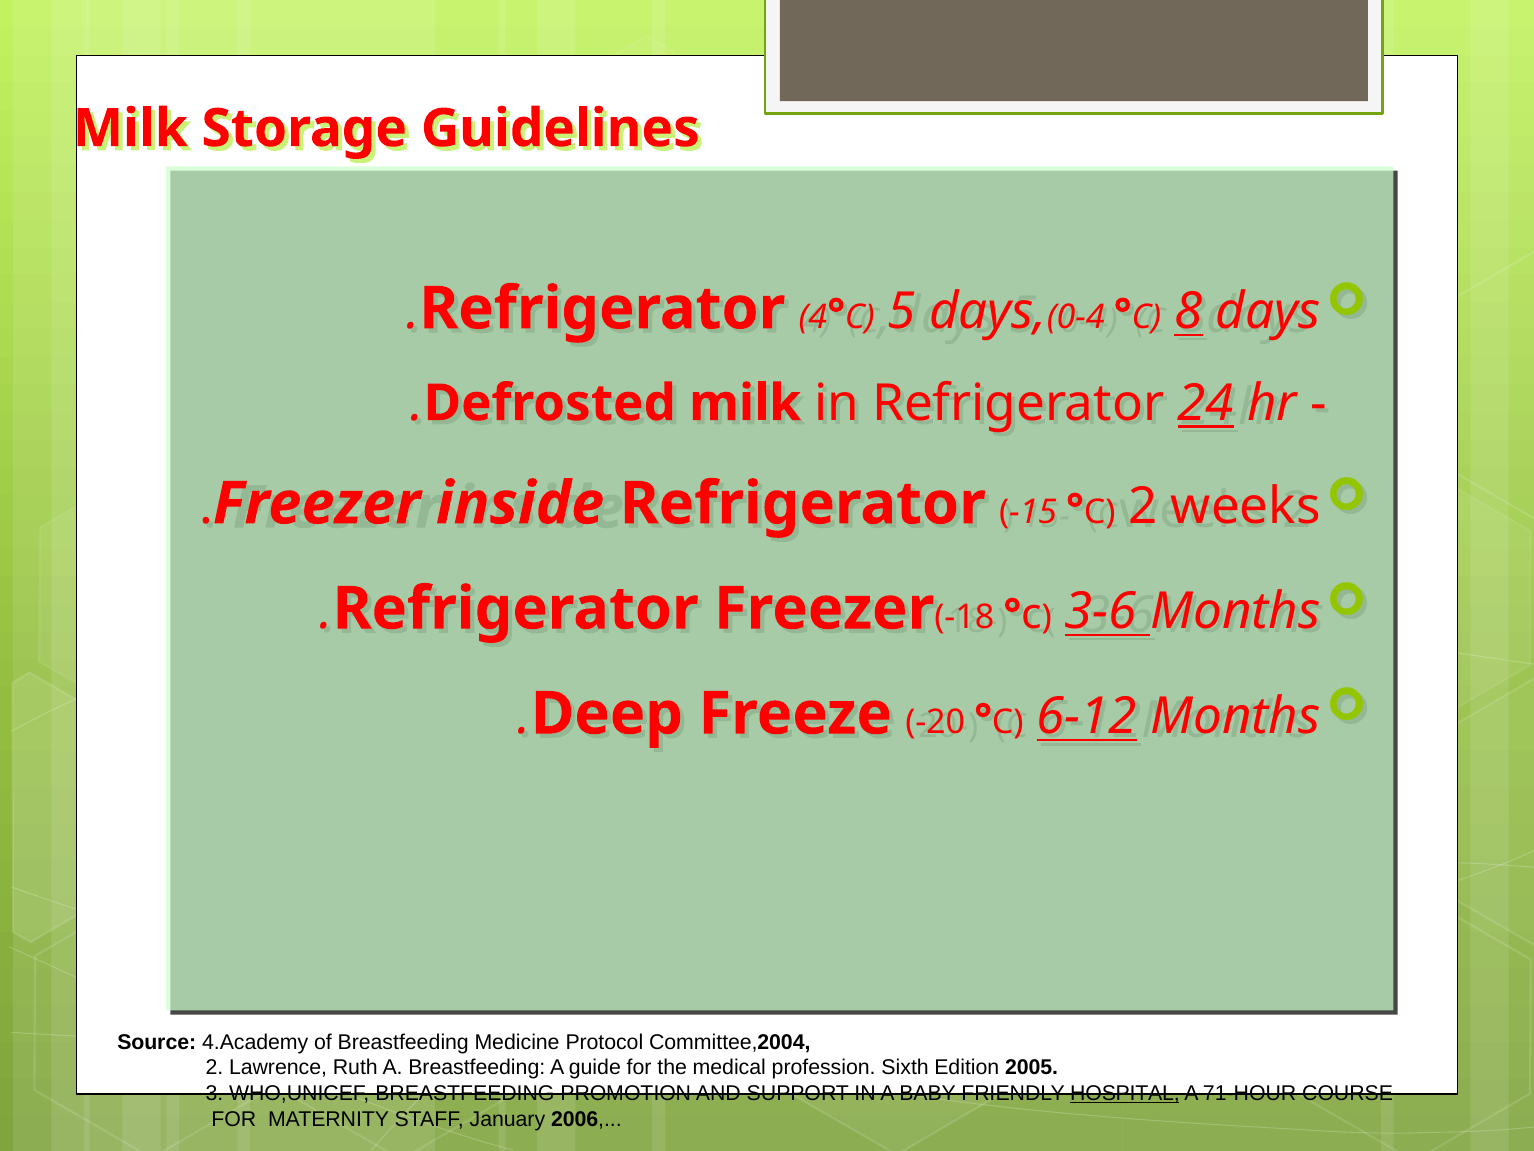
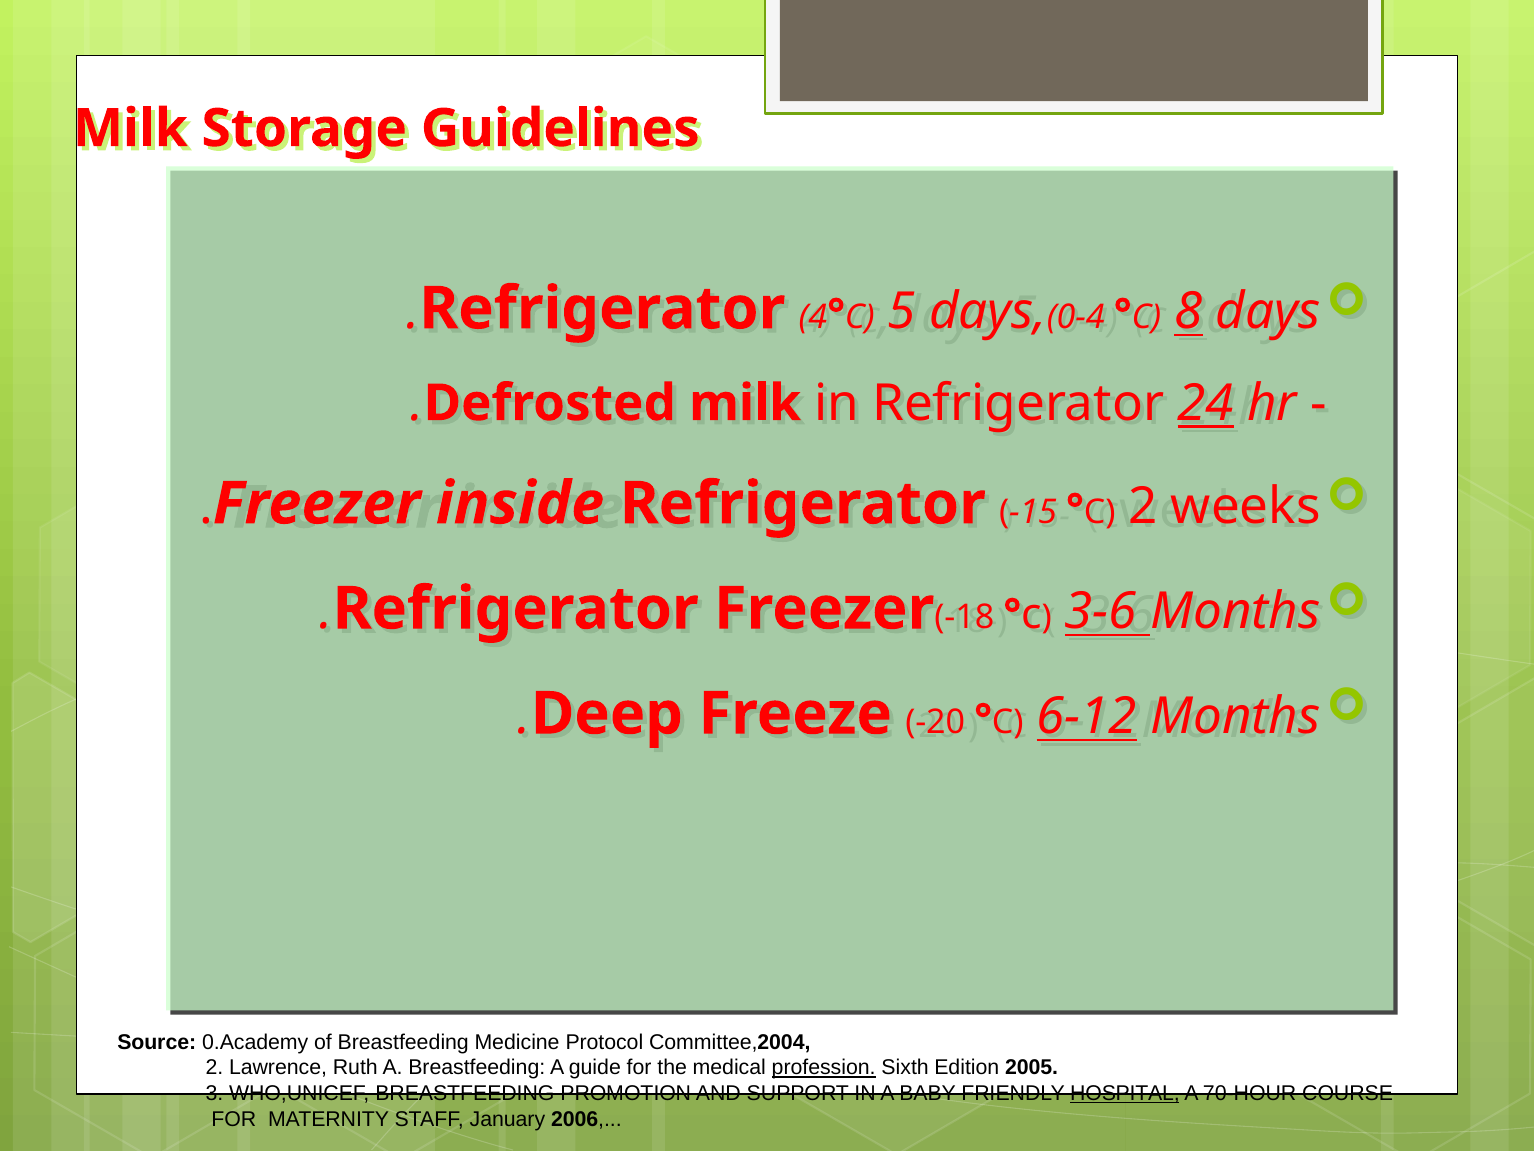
4.Academy: 4.Academy -> 0.Academy (255, 1042)
profession underline: none -> present (824, 1067)
71-HOUR: 71-HOUR -> 70-HOUR (1250, 1093)
